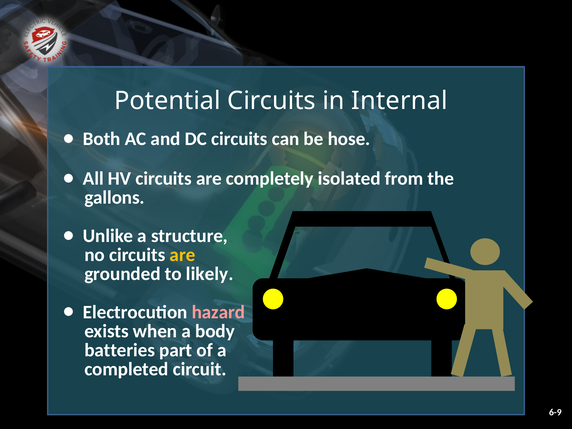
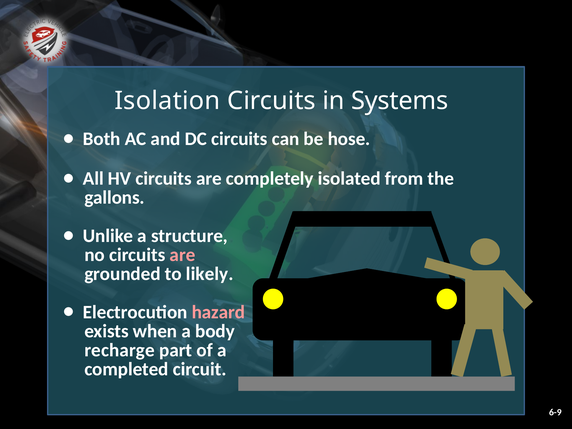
Potential: Potential -> Isolation (167, 101)
Internal: Internal -> Systems (400, 101)
are colour: yellow -> pink (182, 255)
batteries: batteries -> recharge (120, 350)
